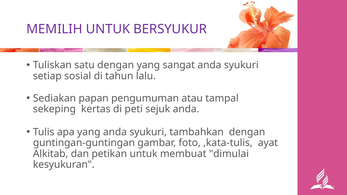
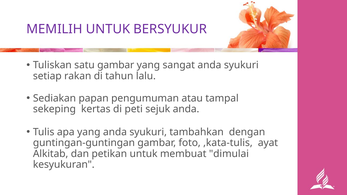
satu dengan: dengan -> gambar (116, 65)
sosial: sosial -> rakan (78, 76)
